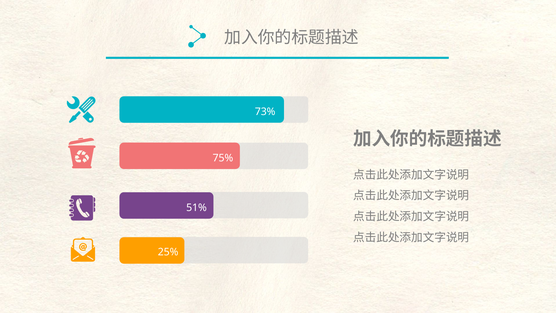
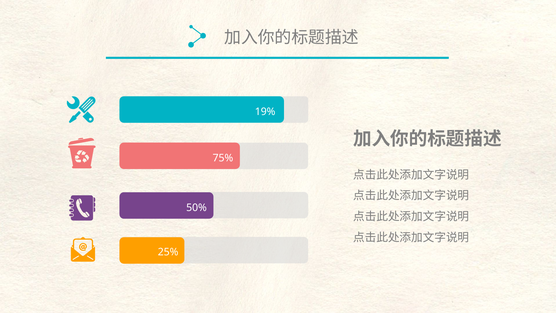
73%: 73% -> 19% (265, 112)
51%: 51% -> 50% (196, 208)
